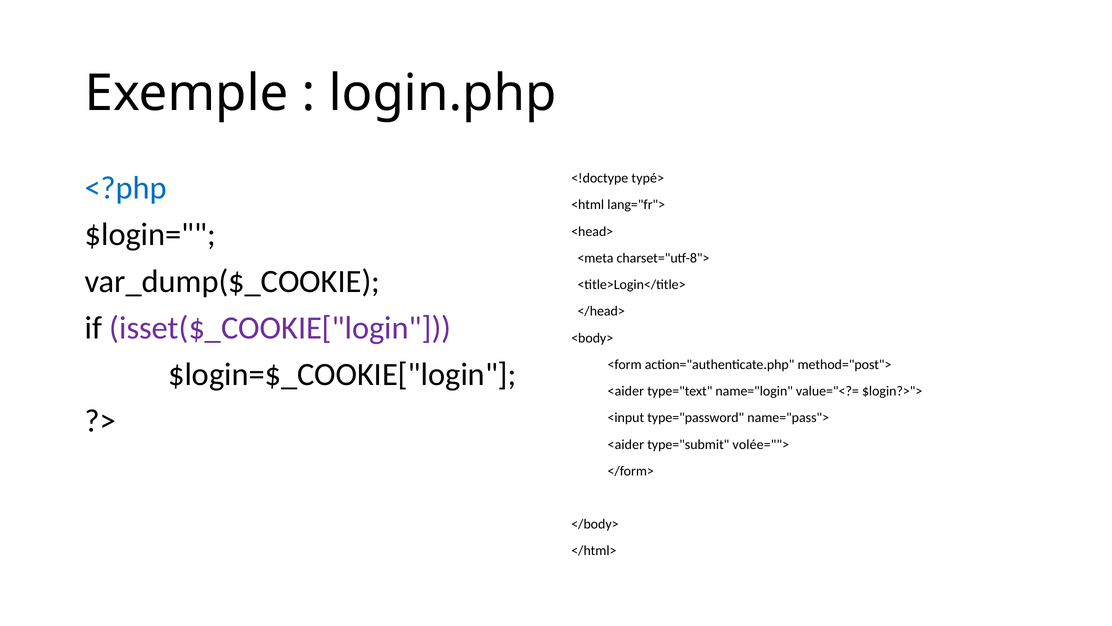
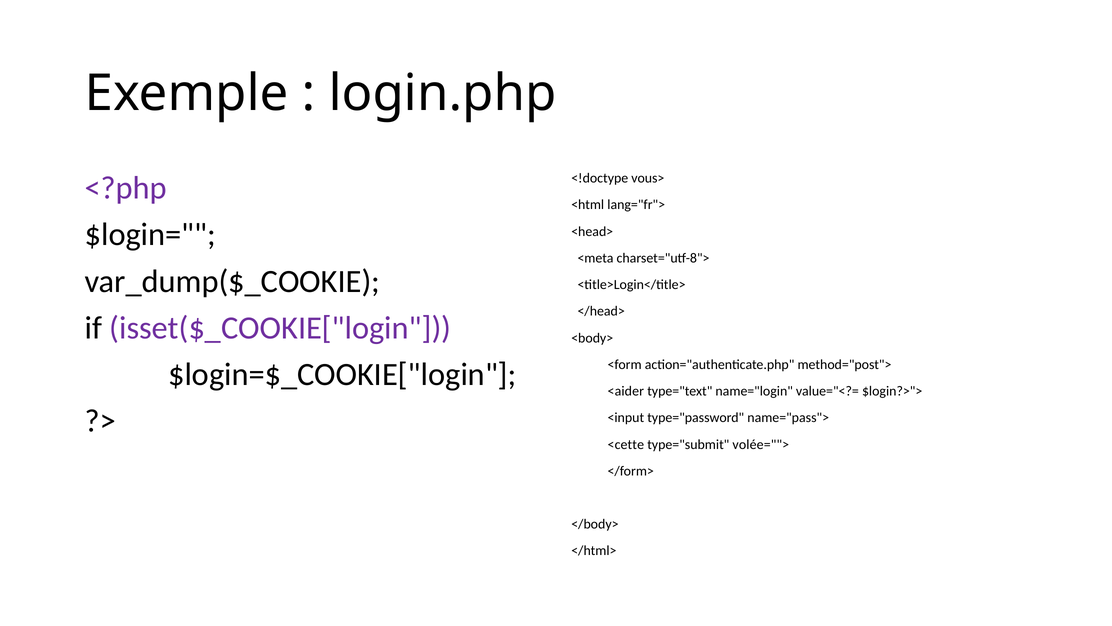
typé>: typé> -> vous> (648, 178)
<?php colour: blue -> purple (126, 188)
<aider: <aider -> <cette (626, 444)
